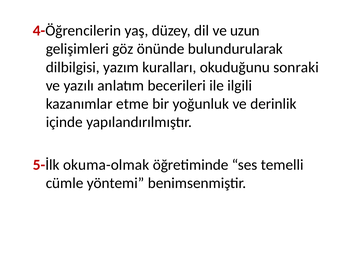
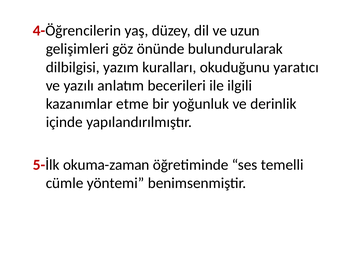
sonraki: sonraki -> yaratıcı (296, 67)
okuma-olmak: okuma-olmak -> okuma-zaman (106, 165)
